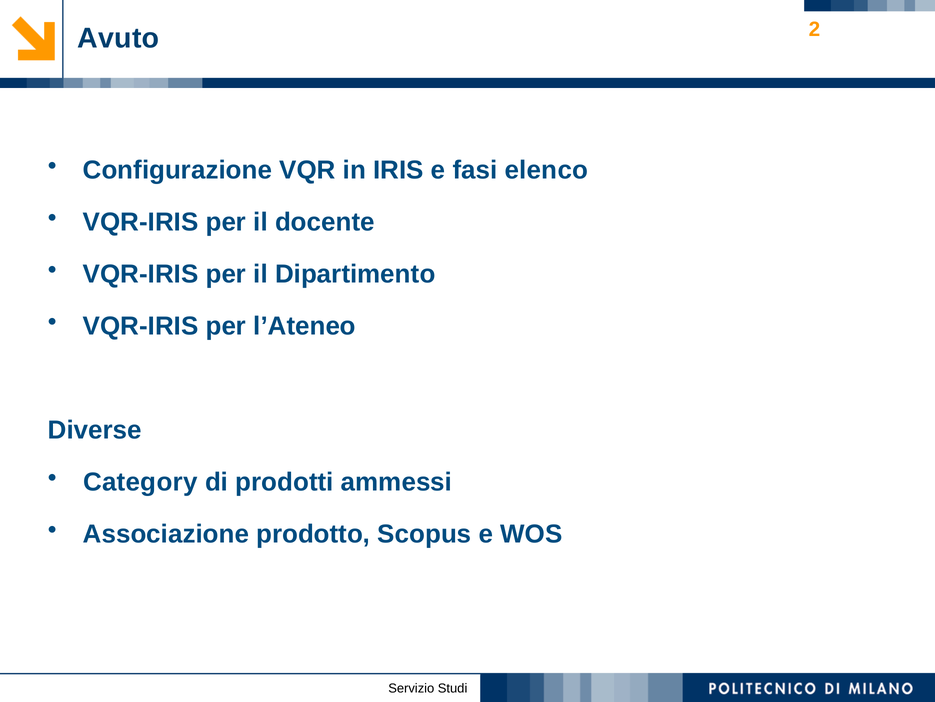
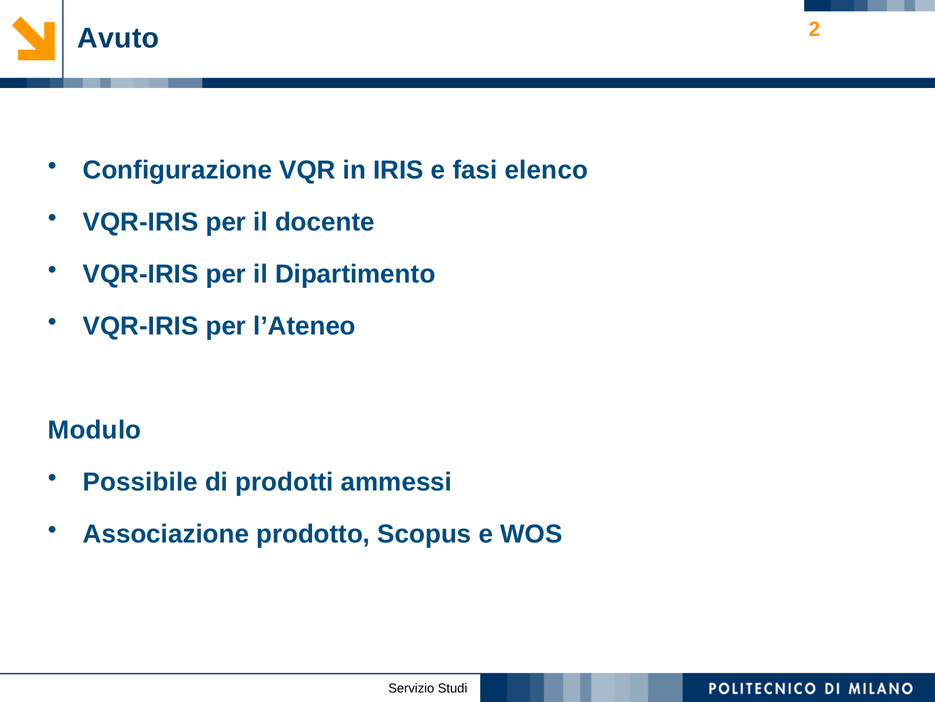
Diverse: Diverse -> Modulo (95, 430)
Category: Category -> Possibile (140, 482)
